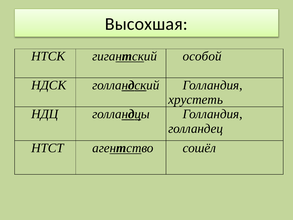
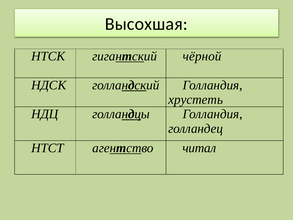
особой: особой -> чёрной (202, 56)
сошёл: сошёл -> читал (199, 148)
